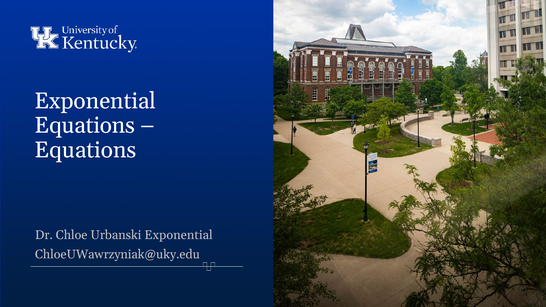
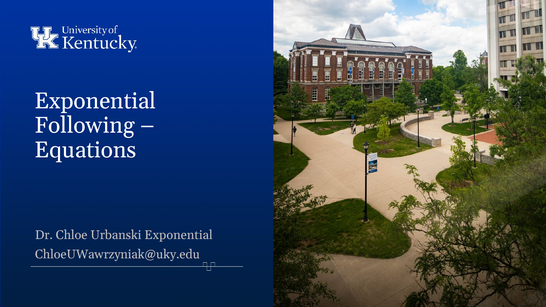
Equations: Equations -> Following (85, 125)
